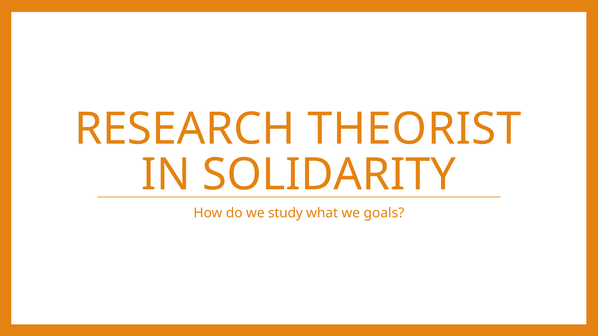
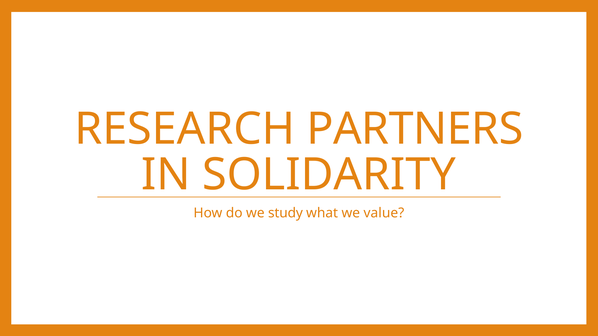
THEORIST: THEORIST -> PARTNERS (415, 129)
goals: goals -> value (384, 213)
